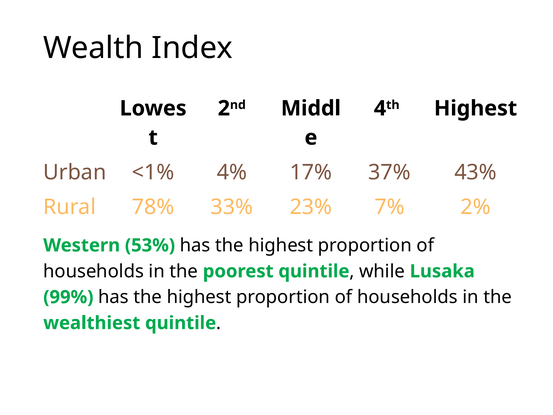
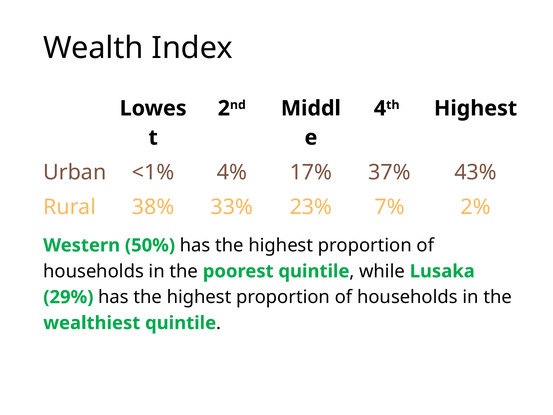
78%: 78% -> 38% (153, 207)
53%: 53% -> 50% (150, 245)
99%: 99% -> 29% (68, 297)
